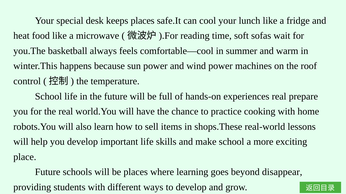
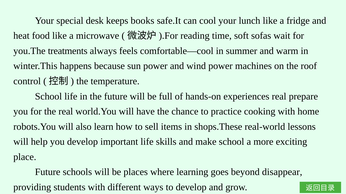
keeps places: places -> books (143, 21)
basketball: basketball -> treatments (68, 51)
